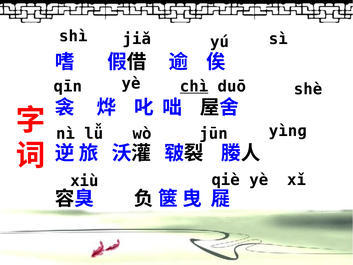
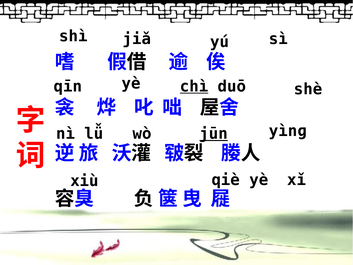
jūn underline: none -> present (214, 134)
